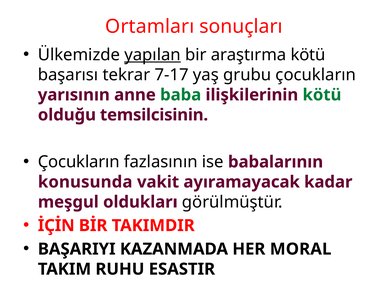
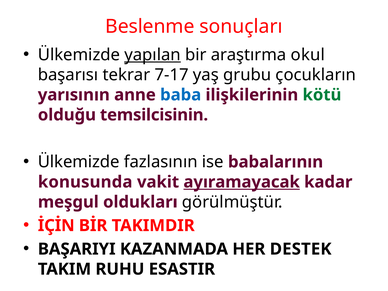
Ortamları: Ortamları -> Beslenme (150, 27)
araştırma kötü: kötü -> okul (308, 55)
baba colour: green -> blue (181, 95)
Çocukların: Çocukların -> Ülkemizde (79, 162)
ayıramayacak underline: none -> present (242, 182)
MORAL: MORAL -> DESTEK (301, 249)
